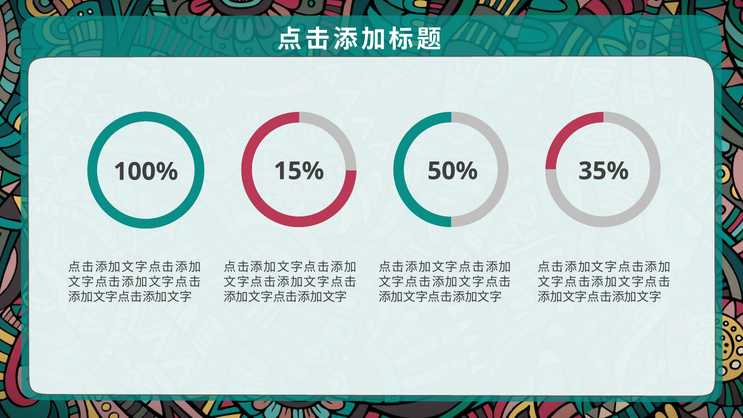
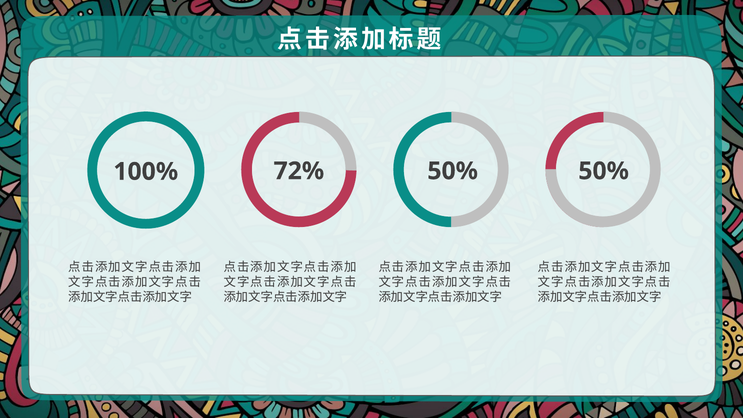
15%: 15% -> 72% (299, 171)
50% 35%: 35% -> 50% (604, 171)
